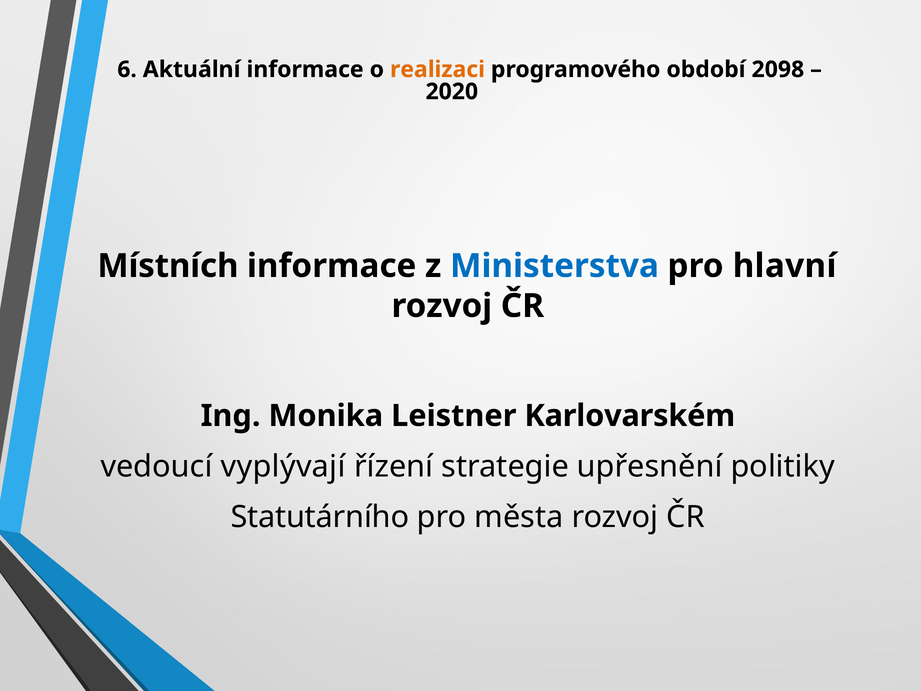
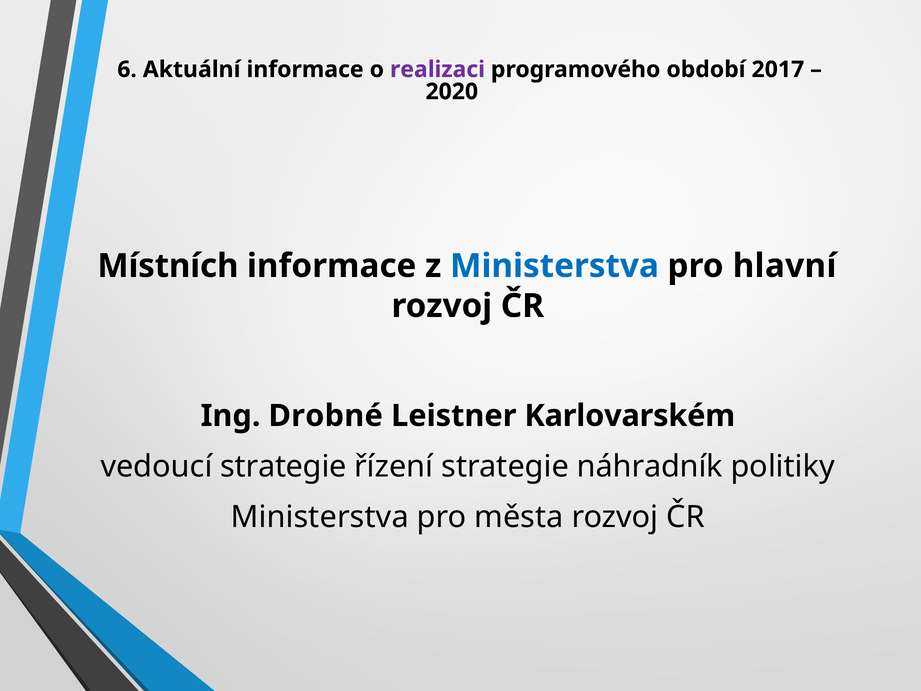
realizaci colour: orange -> purple (438, 69)
2098: 2098 -> 2017 (778, 69)
Monika: Monika -> Drobné (326, 416)
vedoucí vyplývají: vyplývají -> strategie (284, 466)
upřesnění: upřesnění -> náhradník (650, 466)
Statutárního: Statutárního -> Ministerstva (320, 517)
